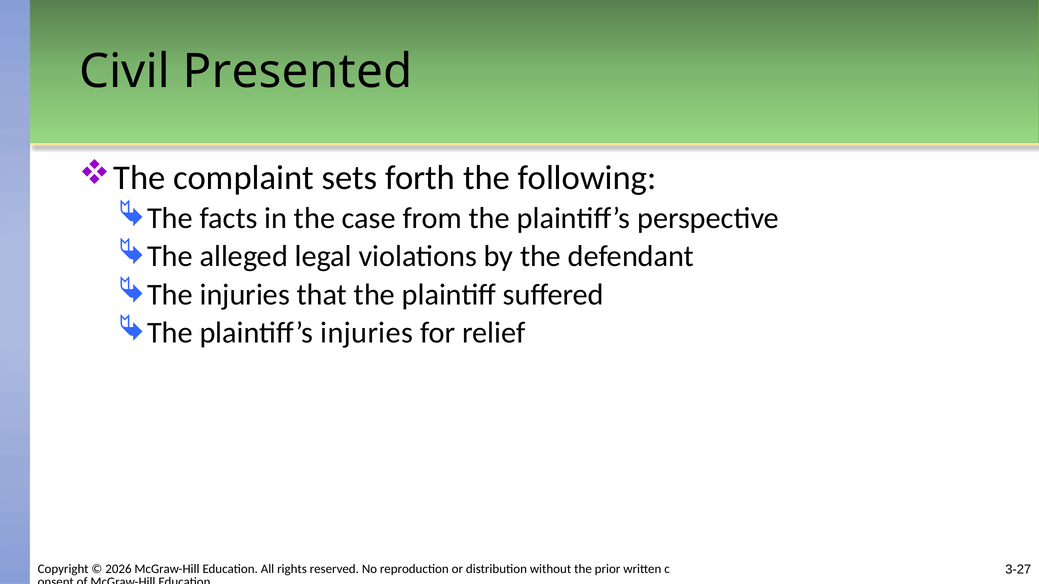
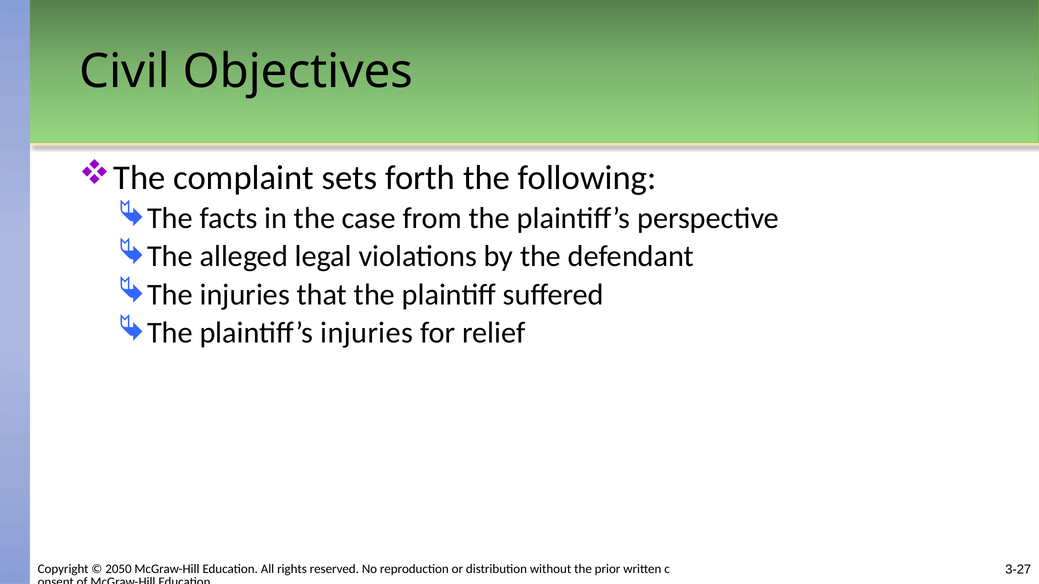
Presented: Presented -> Objectives (298, 72)
2026: 2026 -> 2050 (118, 570)
